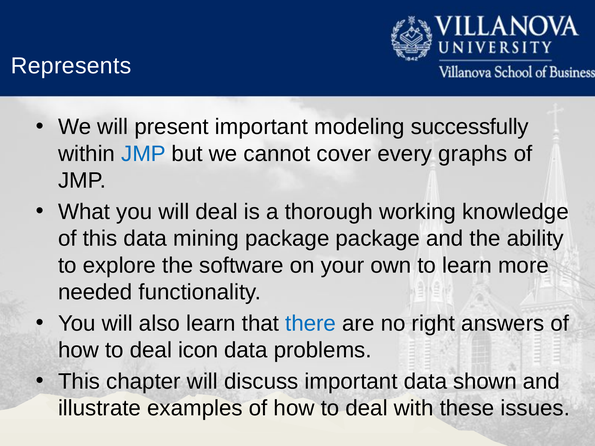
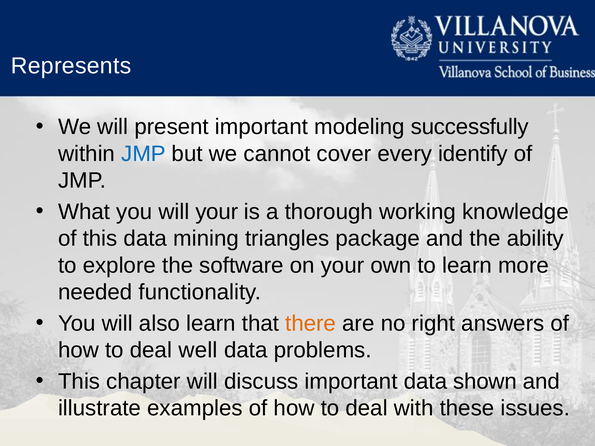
graphs: graphs -> identify (473, 154)
will deal: deal -> your (217, 212)
mining package: package -> triangles (287, 239)
there colour: blue -> orange (311, 324)
icon: icon -> well (198, 350)
